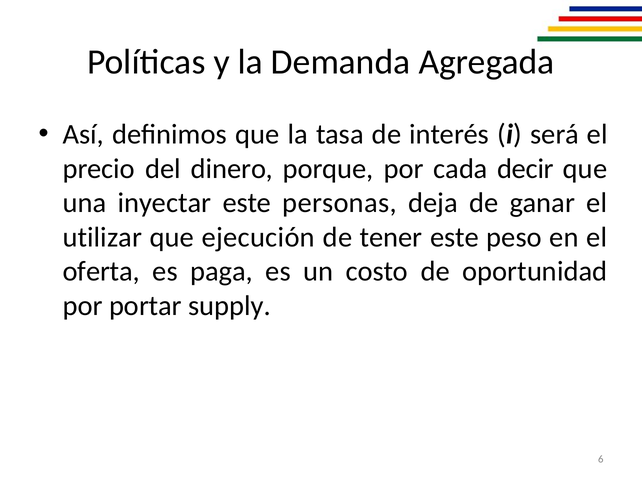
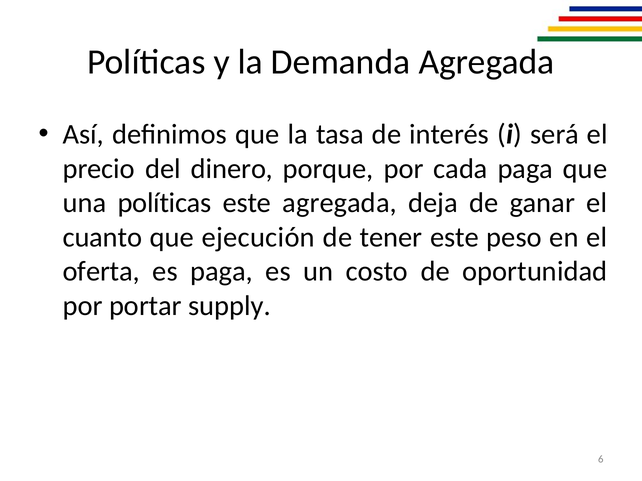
cada decir: decir -> paga (525, 169)
una inyectar: inyectar -> políticas (164, 203)
este personas: personas -> agregada (340, 203)
utilizar: utilizar -> cuanto (102, 237)
